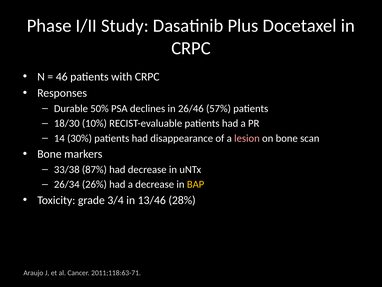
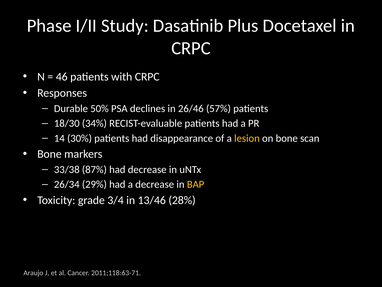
10%: 10% -> 34% (94, 123)
lesion colour: pink -> yellow (247, 138)
26%: 26% -> 29% (94, 184)
